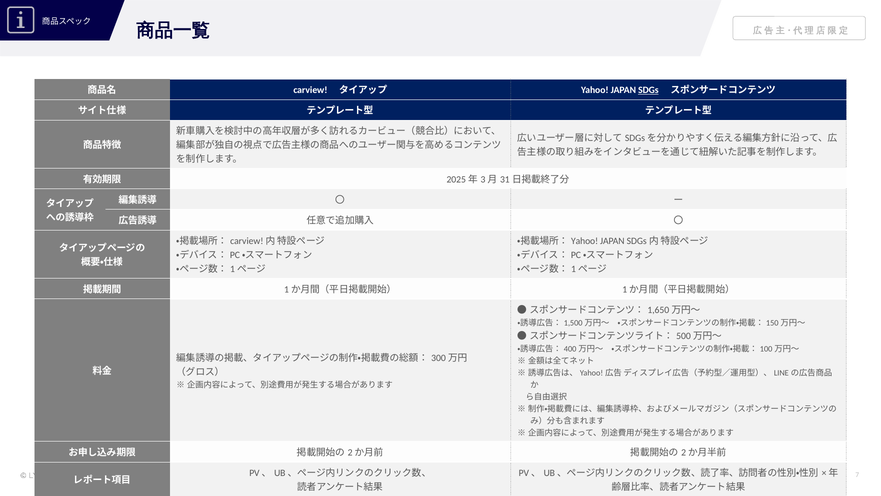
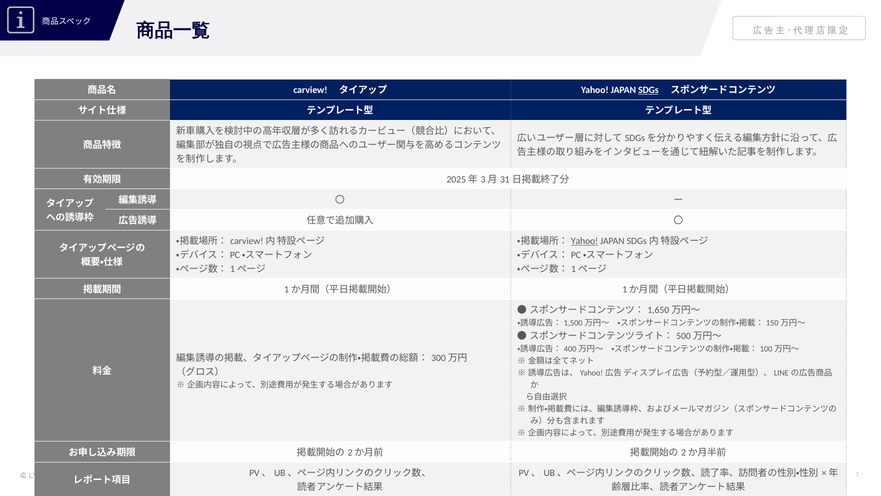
Yahoo underline: none -> present (585, 241)
